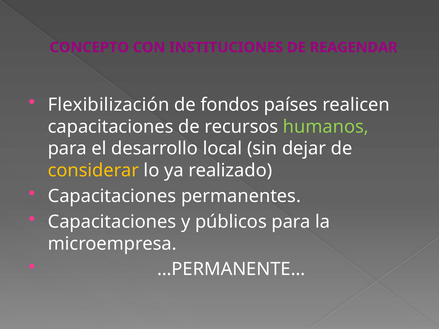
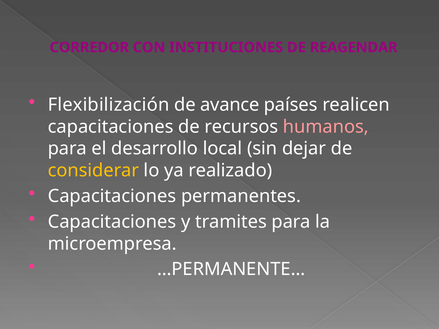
CONCEPTO: CONCEPTO -> CORREDOR (89, 47)
fondos: fondos -> avance (230, 105)
humanos colour: light green -> pink (326, 127)
públicos: públicos -> tramites (231, 222)
